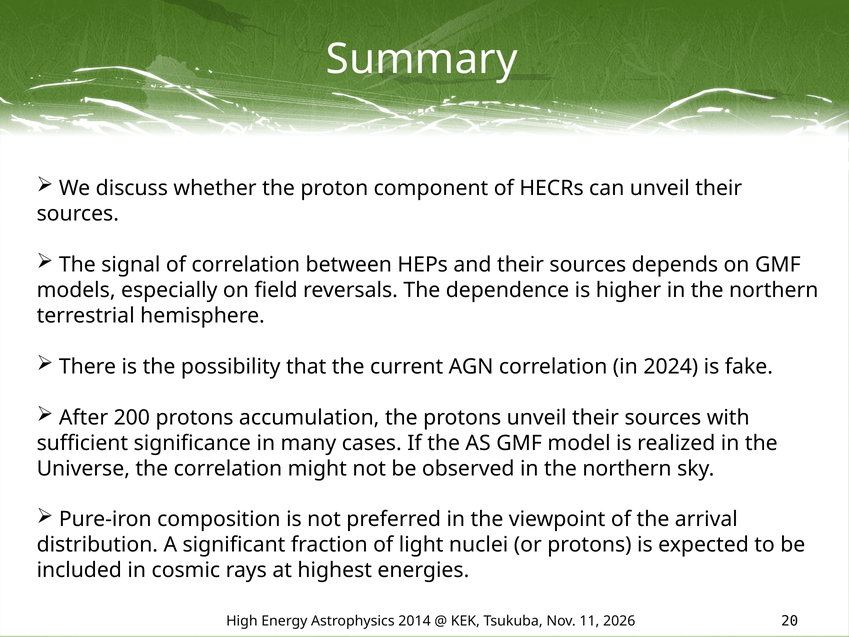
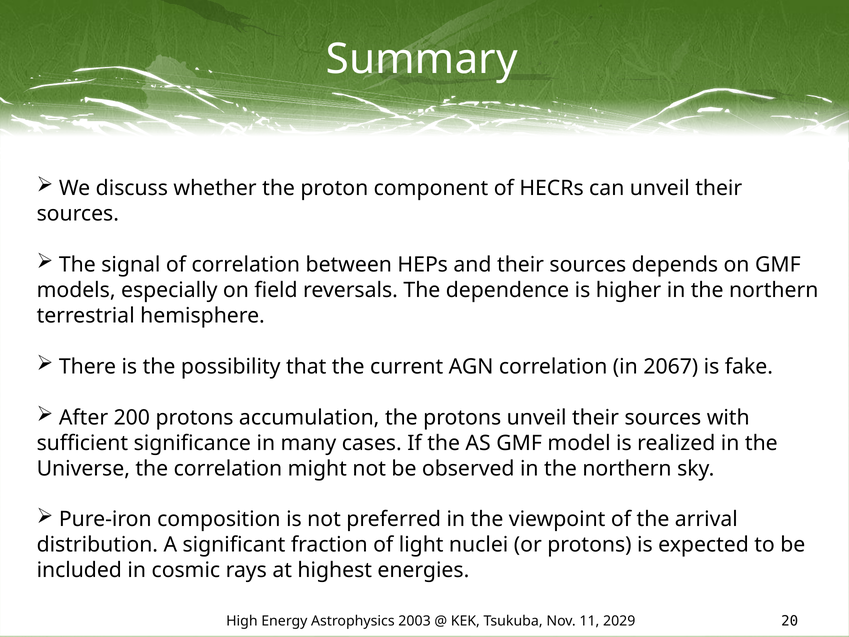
2024: 2024 -> 2067 (671, 366)
2014: 2014 -> 2003 (415, 621)
2026: 2026 -> 2029 (619, 621)
